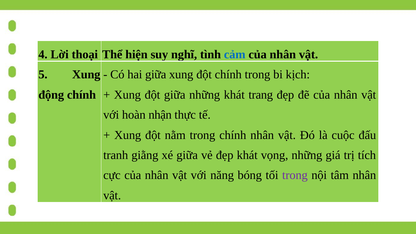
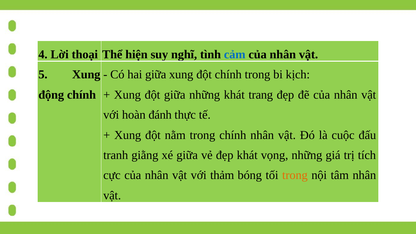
nhận: nhận -> đánh (160, 115)
năng: năng -> thảm (222, 175)
trong colour: purple -> orange (295, 175)
